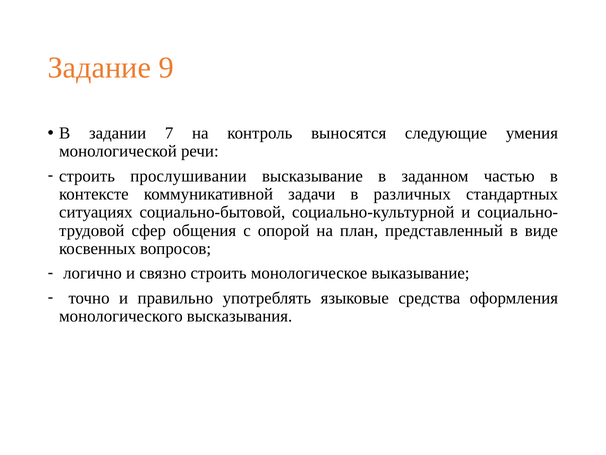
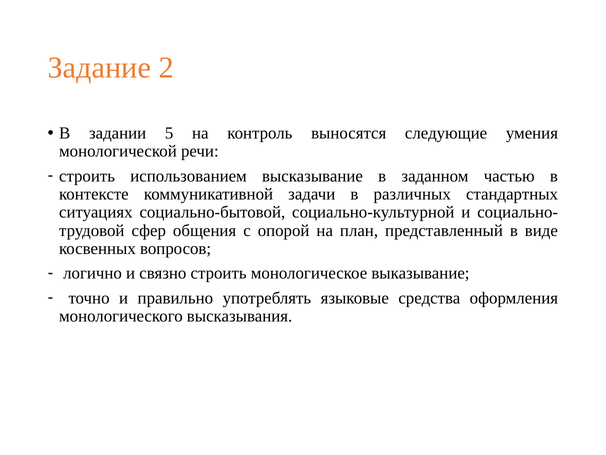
9: 9 -> 2 (166, 68)
7: 7 -> 5 (169, 133)
прослушивании: прослушивании -> использованием (189, 176)
